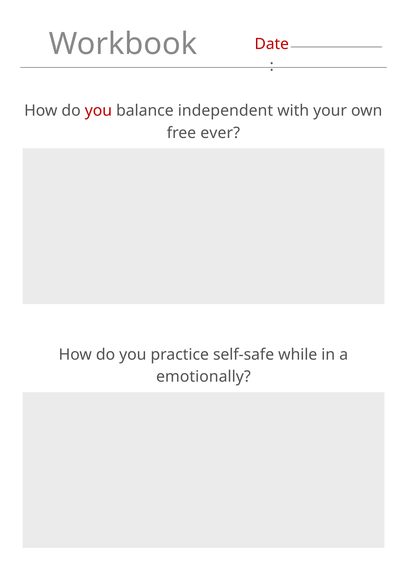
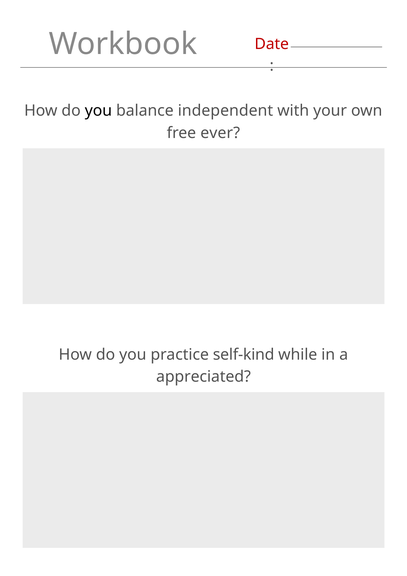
you colour: red -> black (98, 111)
self-safe: self-safe -> self-kind (244, 354)
emotionally: emotionally -> appreciated (203, 377)
